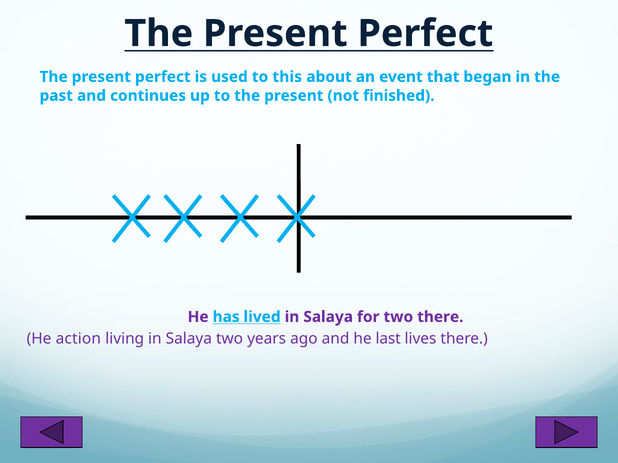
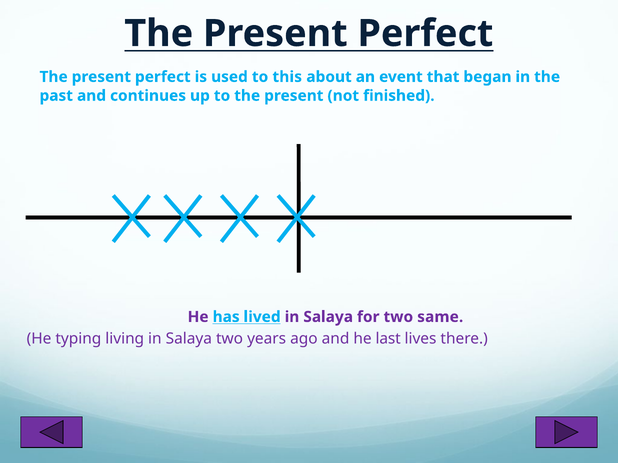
two there: there -> same (440, 317)
action: action -> typing (78, 339)
